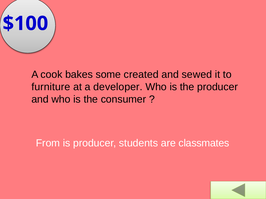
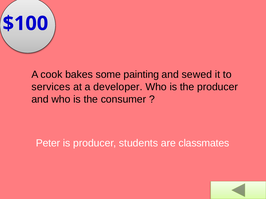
created: created -> painting (141, 75)
furniture: furniture -> services (51, 87)
From: From -> Peter (48, 143)
